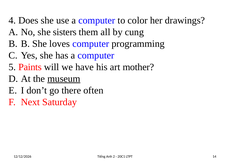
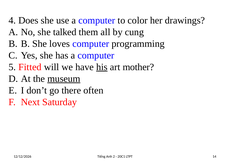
sisters: sisters -> talked (65, 32)
Paints: Paints -> Fitted (30, 67)
his underline: none -> present (102, 67)
